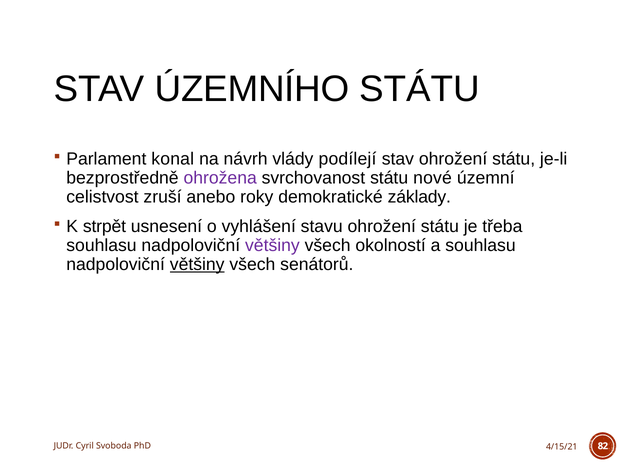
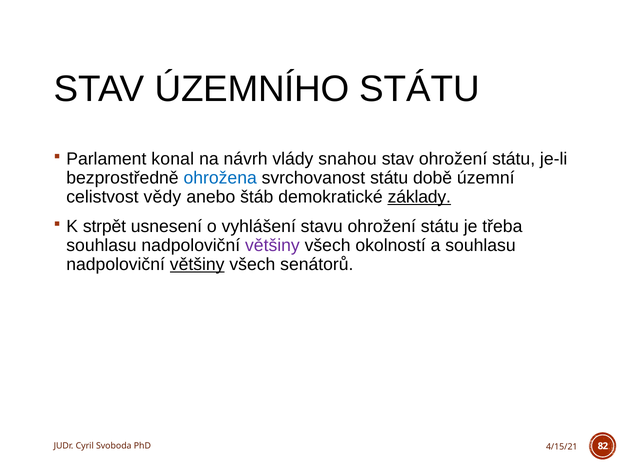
podílejí: podílejí -> snahou (348, 159)
ohrožena colour: purple -> blue (220, 178)
nové: nové -> době (433, 178)
zruší: zruší -> vědy (162, 197)
roky: roky -> štáb (257, 197)
základy underline: none -> present (419, 197)
